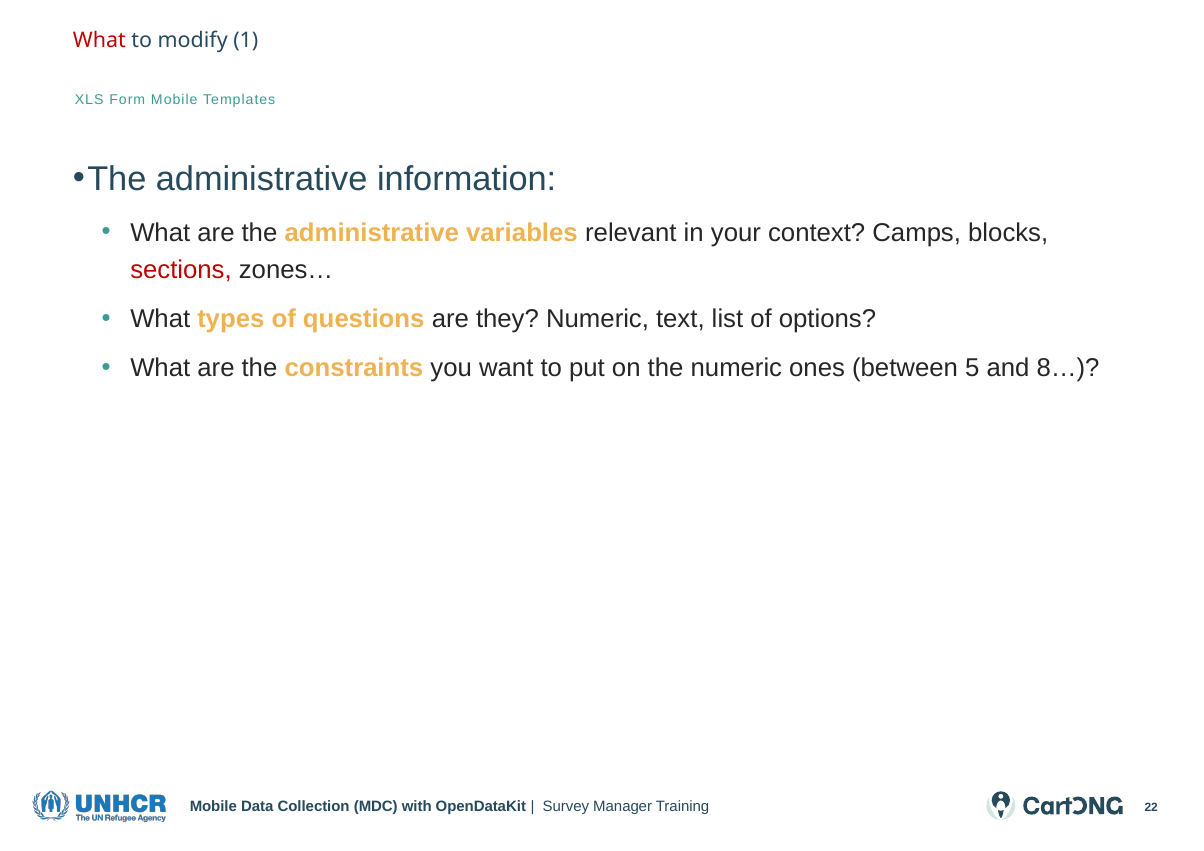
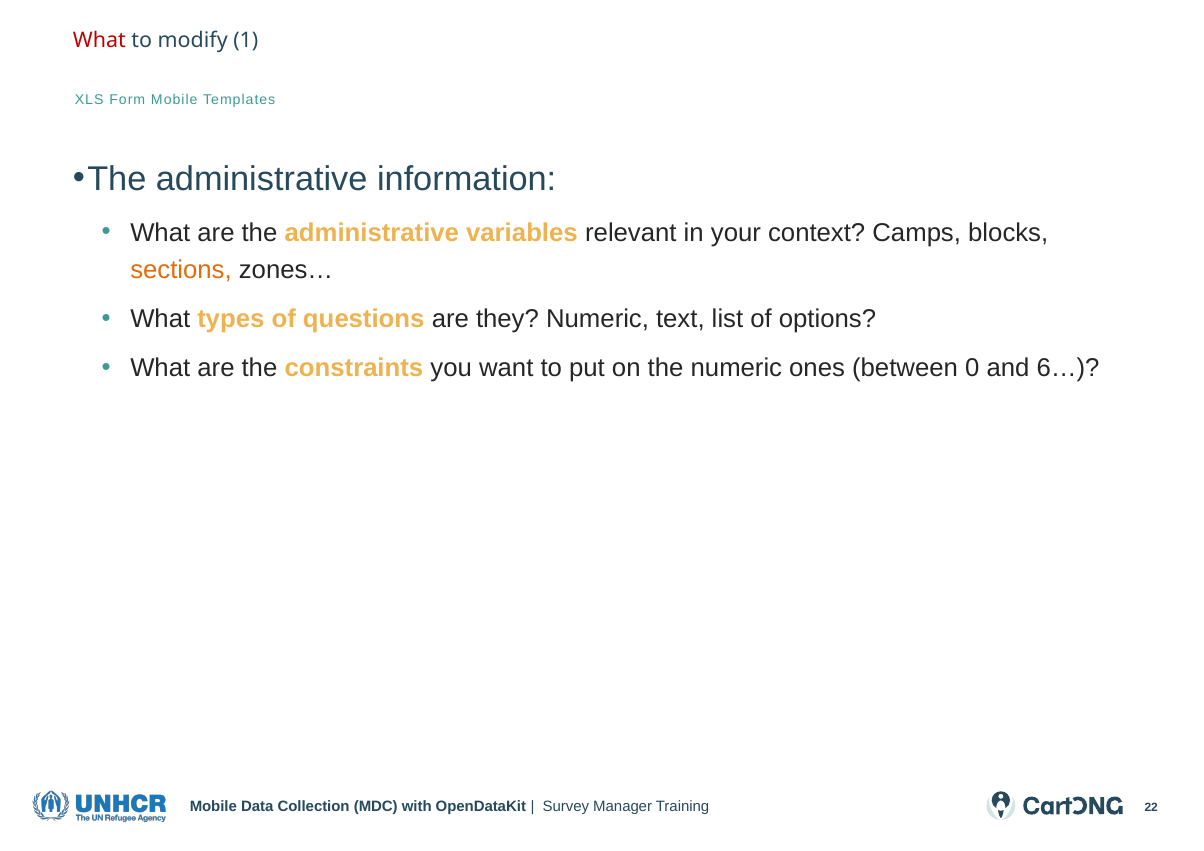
sections colour: red -> orange (181, 270)
5: 5 -> 0 (972, 368)
8…: 8… -> 6… (1068, 368)
